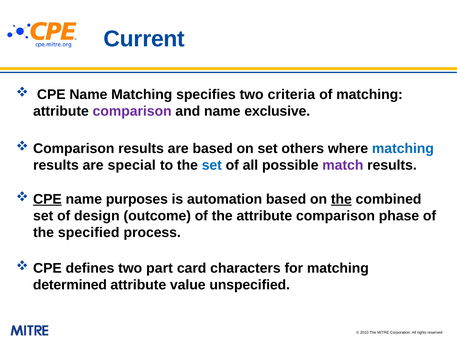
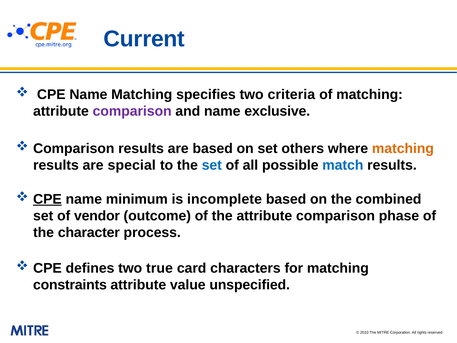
matching colour: blue -> orange (403, 148)
match colour: purple -> blue (343, 165)
purposes: purposes -> minimum (137, 199)
automation: automation -> incomplete (225, 199)
the underline: present -> none (341, 199)
design: design -> vendor (97, 216)
specified: specified -> character (89, 232)
part: part -> true (159, 268)
determined: determined -> constraints (70, 285)
